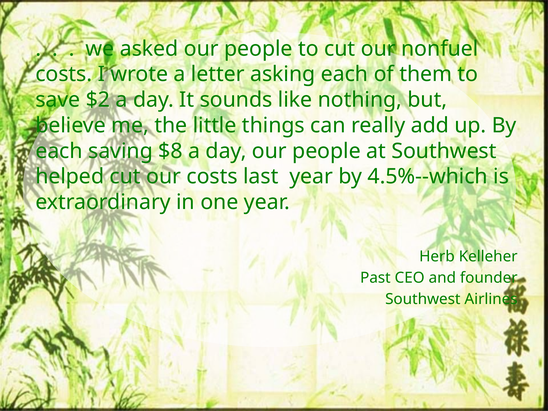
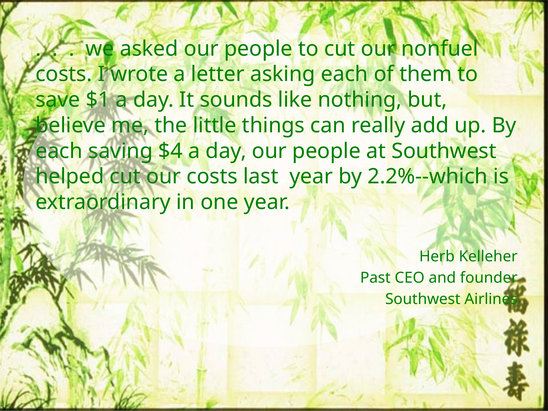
$2: $2 -> $1 (98, 100)
$8: $8 -> $4 (171, 151)
4.5%--which: 4.5%--which -> 2.2%--which (428, 177)
